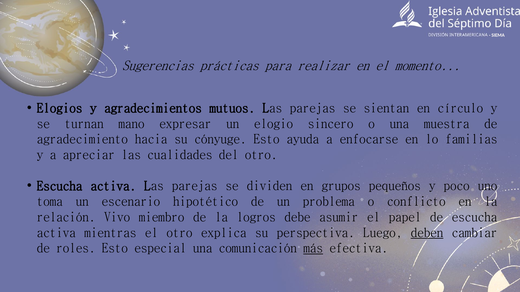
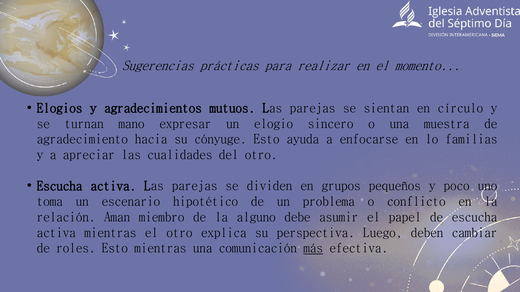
Vivo: Vivo -> Aman (117, 218)
logros: logros -> alguno (256, 218)
deben underline: present -> none (427, 233)
Esto especial: especial -> mientras (160, 249)
